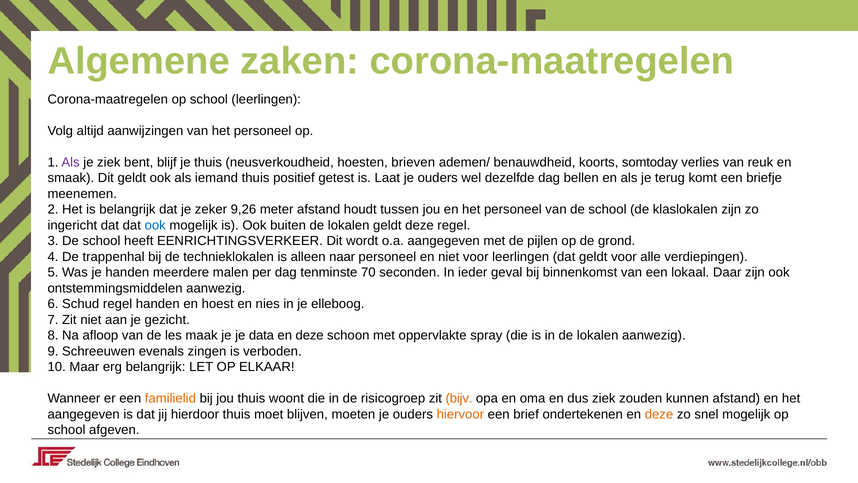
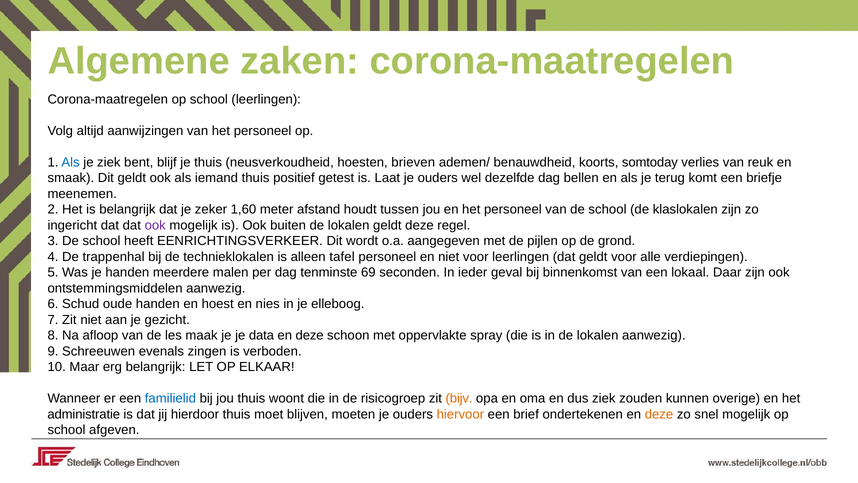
Als colour: purple -> blue (71, 162)
9,26: 9,26 -> 1,60 (243, 209)
ook colour: blue -> purple (155, 225)
naar: naar -> tafel (342, 257)
70: 70 -> 69 (368, 272)
Schud regel: regel -> oude (118, 304)
familielid colour: orange -> blue (170, 398)
kunnen afstand: afstand -> overige (736, 398)
aangegeven: aangegeven -> administratie (84, 414)
